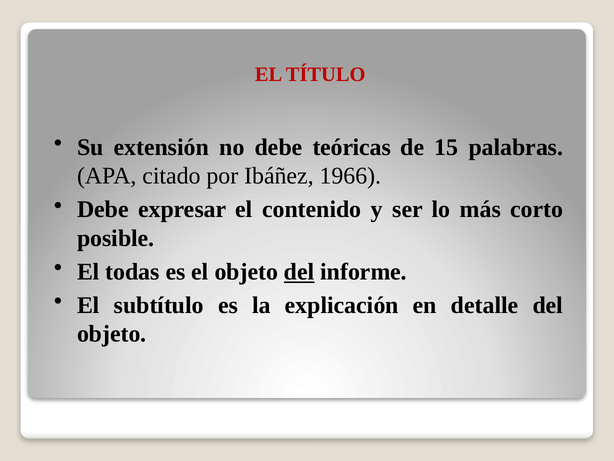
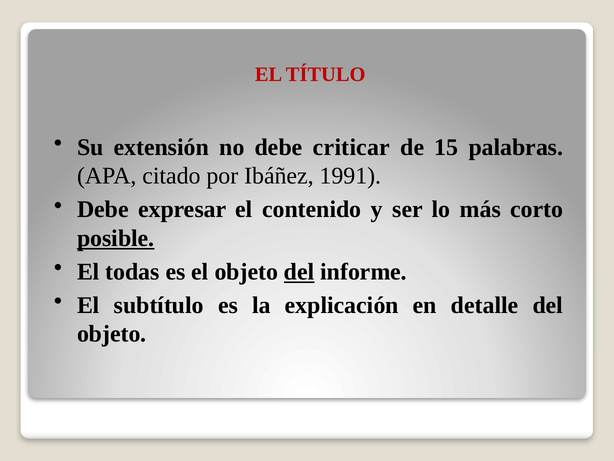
teóricas: teóricas -> criticar (351, 147)
1966: 1966 -> 1991 (350, 176)
posible underline: none -> present (116, 238)
